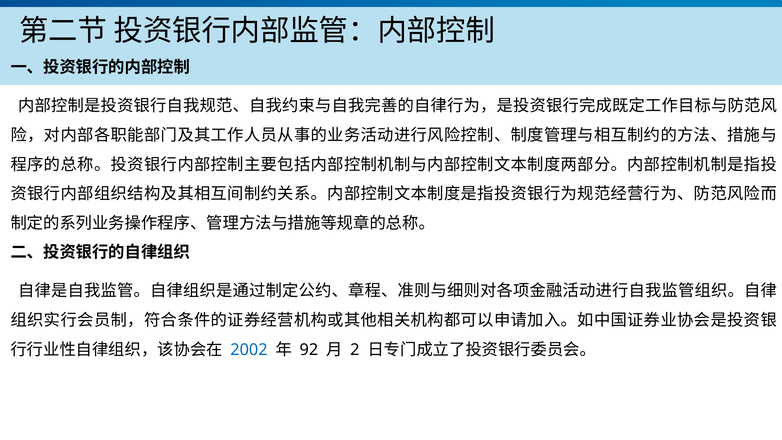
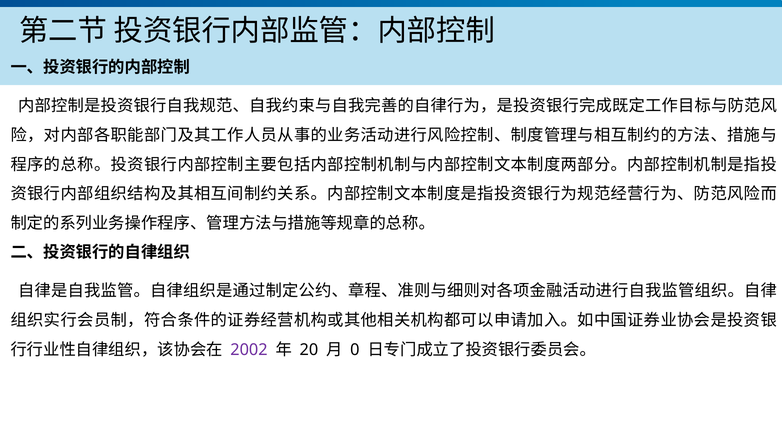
2002 colour: blue -> purple (249, 350)
92: 92 -> 20 (309, 350)
2: 2 -> 0 (355, 350)
